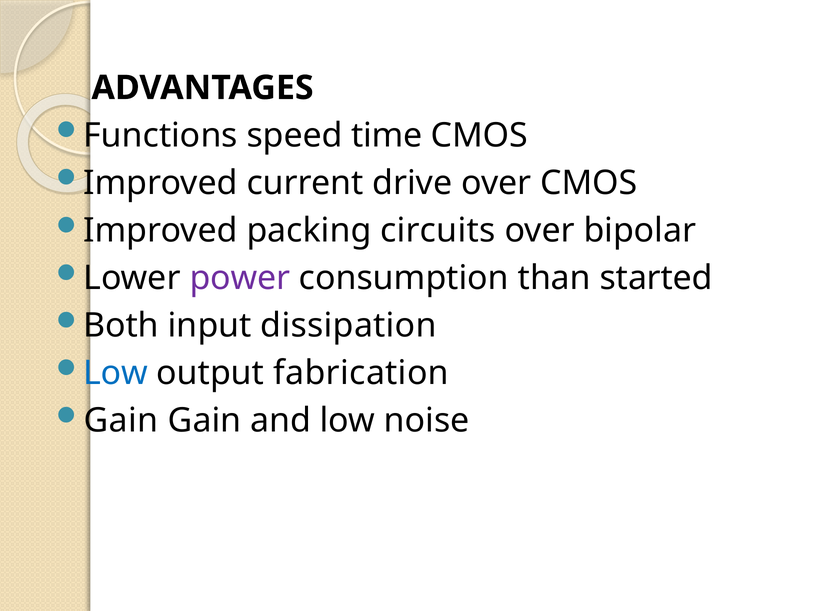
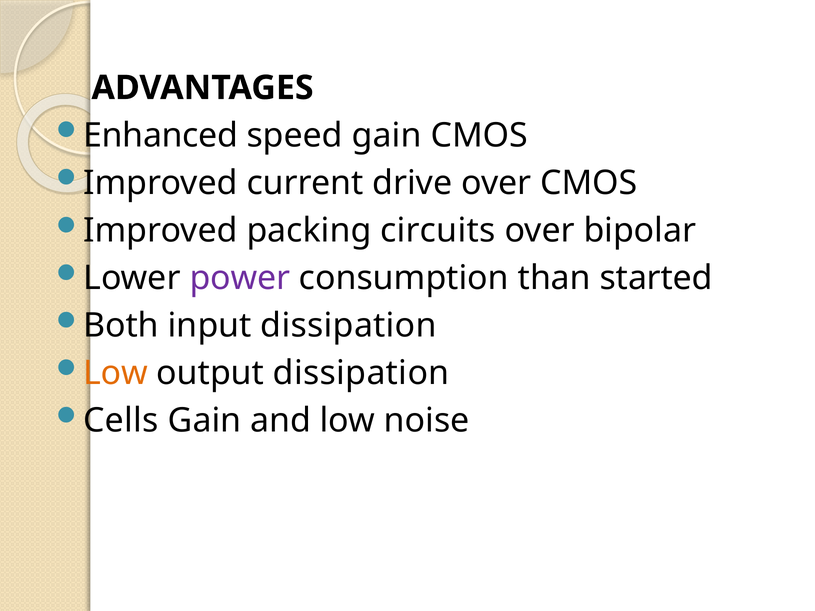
Functions: Functions -> Enhanced (161, 135)
speed time: time -> gain (387, 135)
Low colour: blue -> orange (116, 373)
output fabrication: fabrication -> dissipation (361, 373)
Gain: Gain -> Cells (121, 421)
